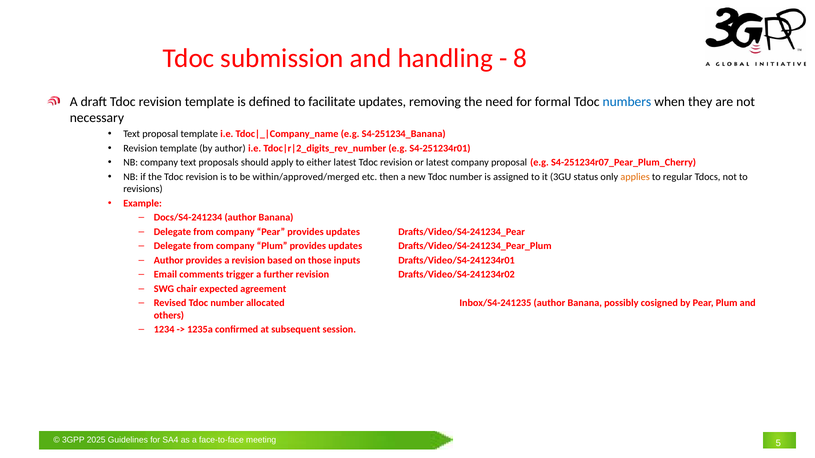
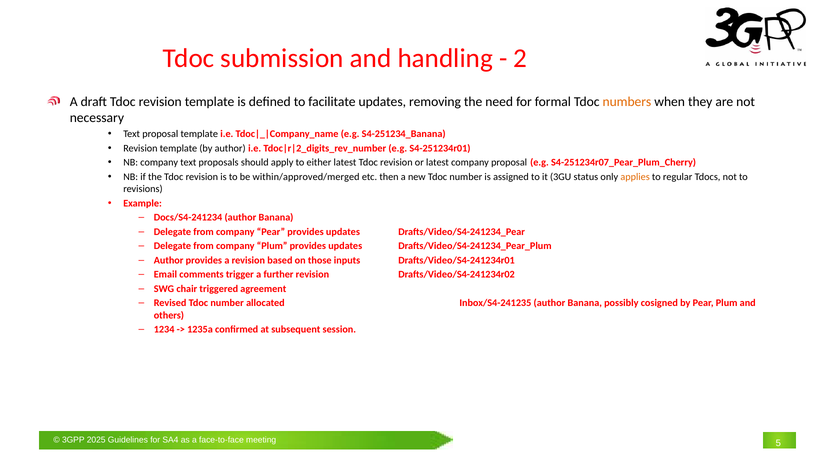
8: 8 -> 2 (520, 58)
numbers colour: blue -> orange (627, 102)
expected: expected -> triggered (219, 289)
